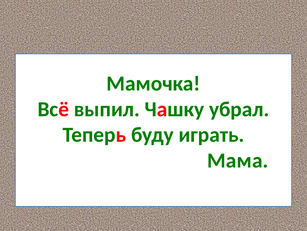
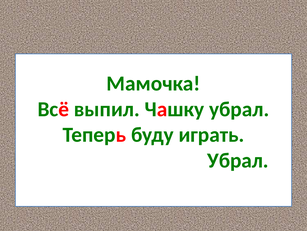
Мама: Мама -> Убрал (238, 160)
